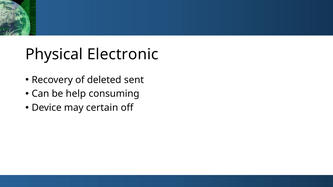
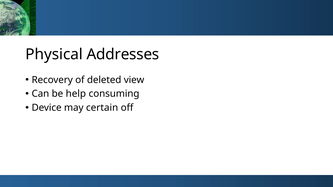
Electronic: Electronic -> Addresses (123, 54)
sent: sent -> view (134, 80)
